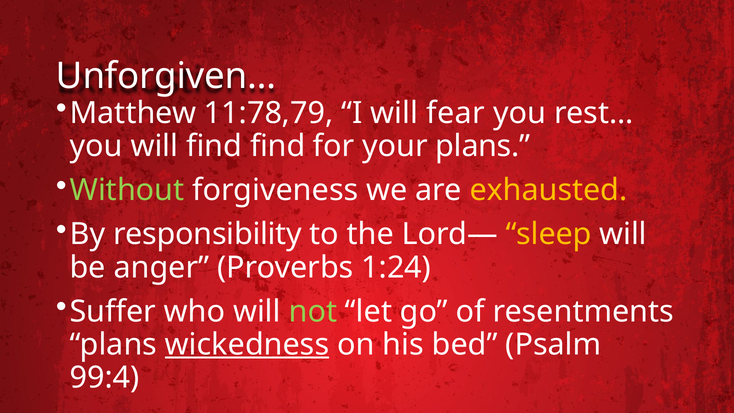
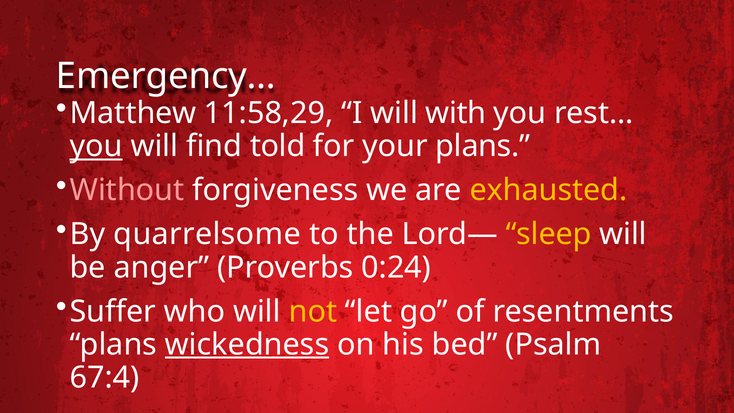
Unforgiven…: Unforgiven… -> Emergency… (166, 76)
11:78,79: 11:78,79 -> 11:58,29 (269, 113)
fear: fear -> with (456, 113)
you underline: none -> present (96, 146)
find find: find -> told (278, 146)
Without colour: light green -> pink (127, 190)
responsibility: responsibility -> quarrelsome (207, 234)
1:24: 1:24 -> 0:24 (396, 267)
not colour: light green -> yellow (313, 311)
99:4: 99:4 -> 67:4 (105, 377)
